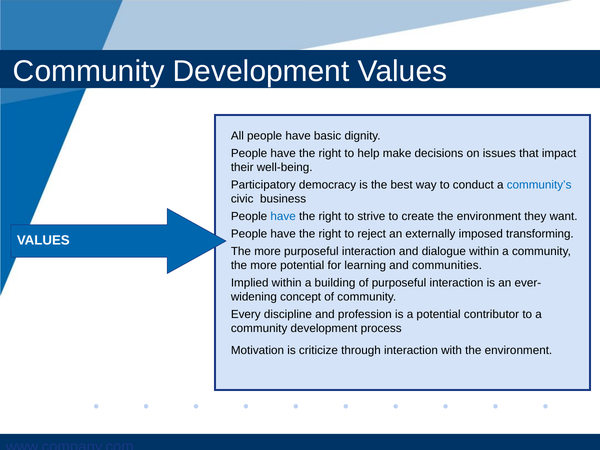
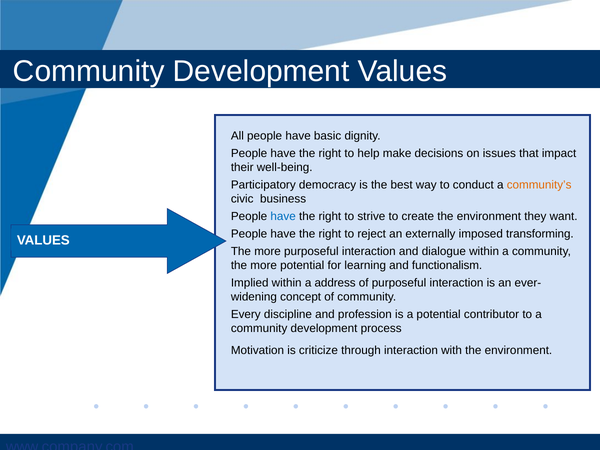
community’s colour: blue -> orange (539, 185)
communities: communities -> functionalism (447, 265)
building: building -> address (335, 283)
